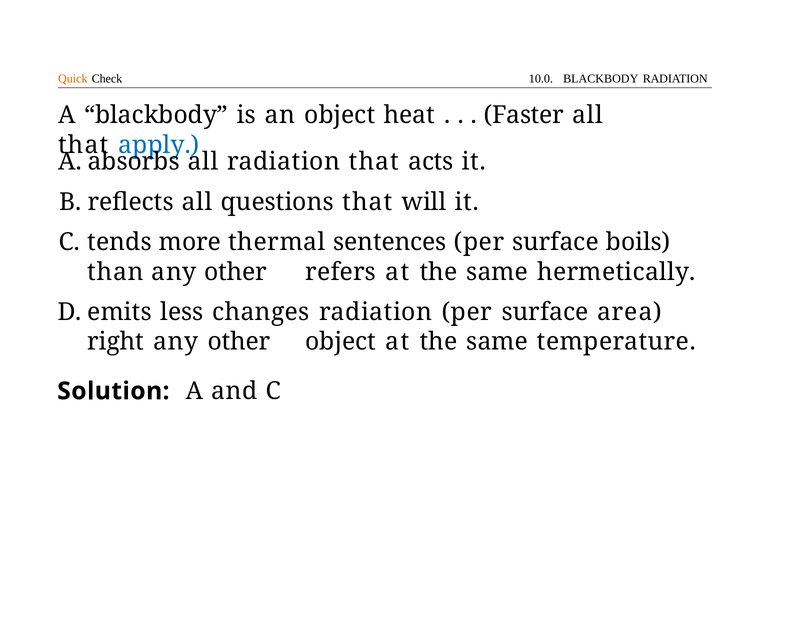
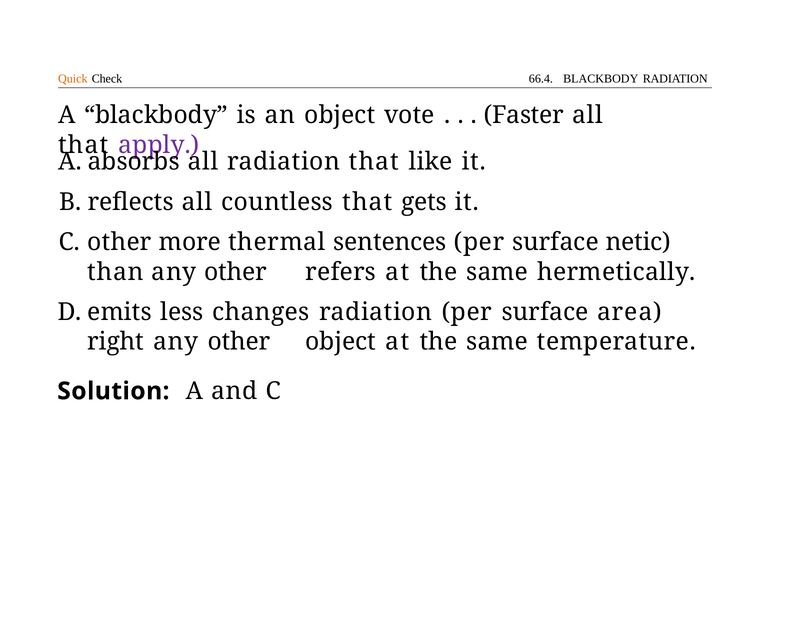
10.0: 10.0 -> 66.4 (541, 79)
heat: heat -> vote (409, 115)
apply colour: blue -> purple (159, 145)
acts: acts -> like (431, 161)
questions: questions -> countless (277, 202)
will: will -> gets (424, 202)
C tends: tends -> other (120, 242)
boils: boils -> netic (638, 242)
